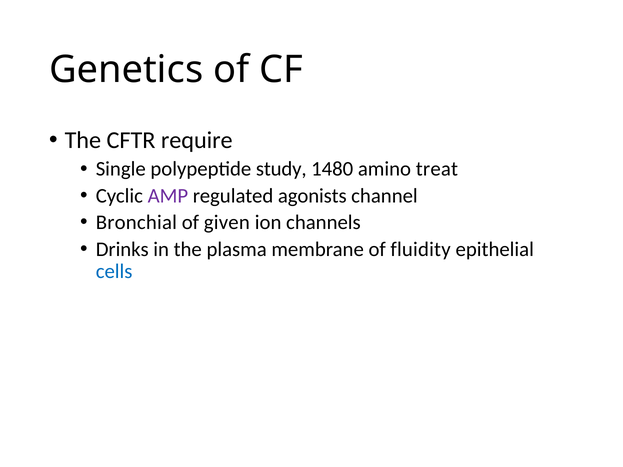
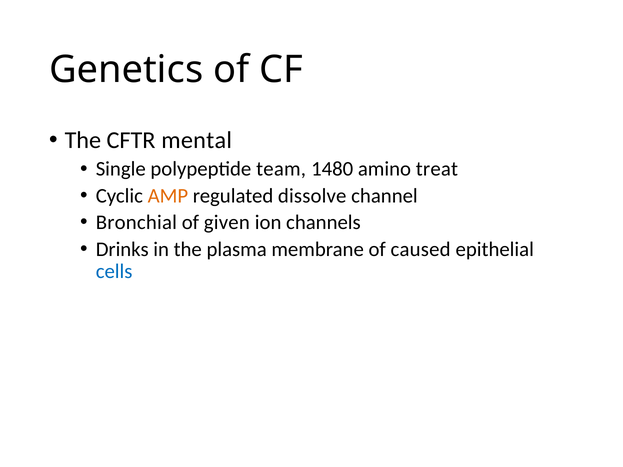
require: require -> mental (197, 140)
study: study -> team (281, 169)
AMP colour: purple -> orange (168, 196)
agonists: agonists -> dissolve (312, 196)
fluidity: fluidity -> caused (421, 249)
